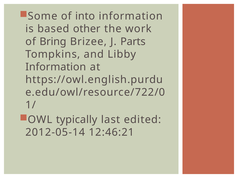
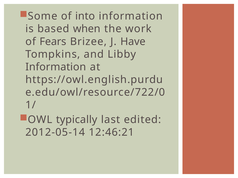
other: other -> when (87, 29)
Bring: Bring -> Fears (53, 42)
Parts: Parts -> Have (133, 42)
